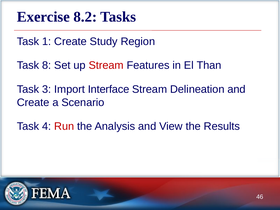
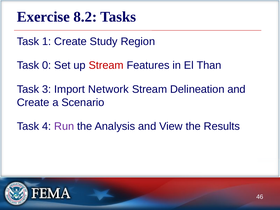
8: 8 -> 0 (47, 65)
Interface: Interface -> Network (108, 89)
Run colour: red -> purple (64, 126)
